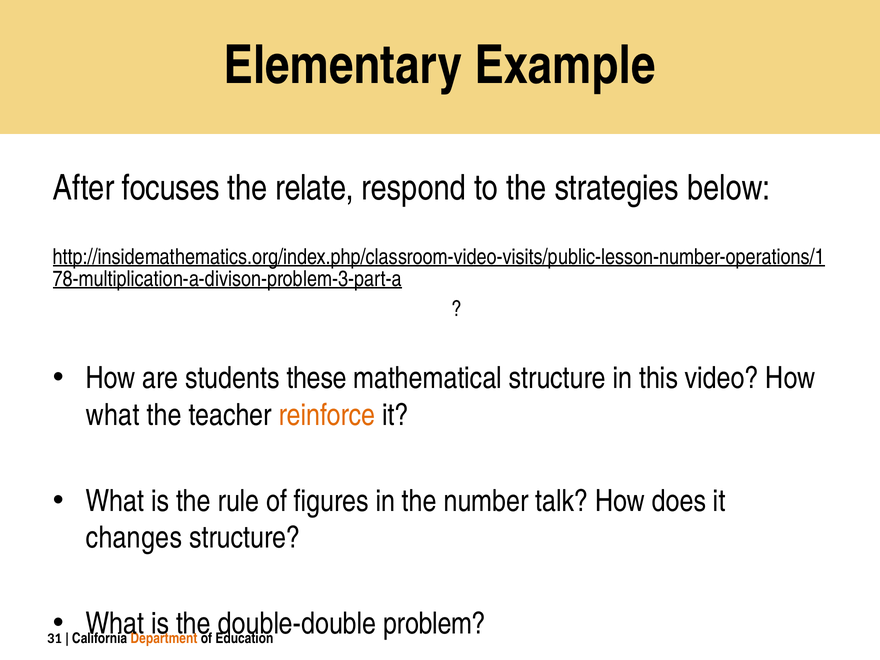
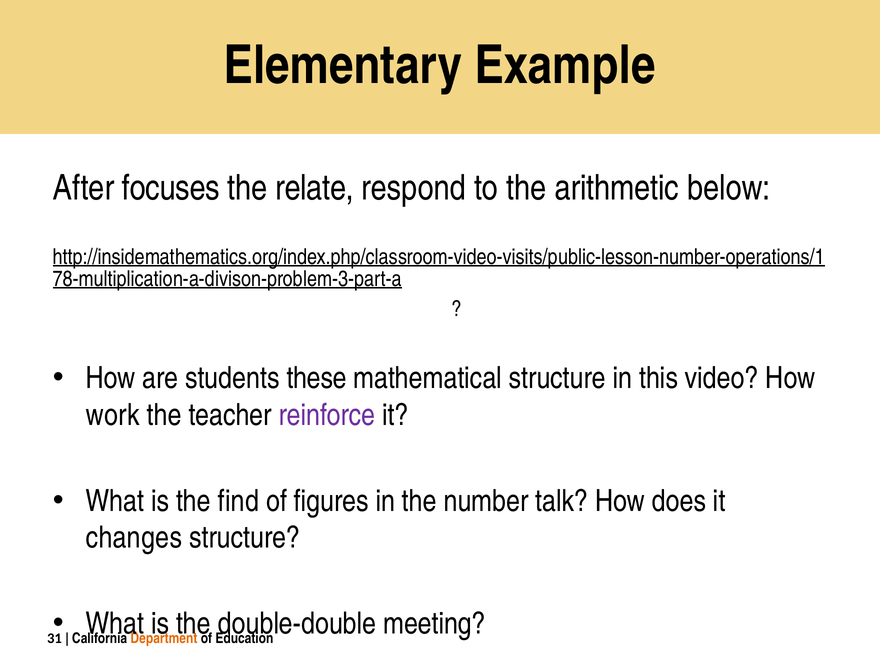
strategies: strategies -> arithmetic (617, 188)
what: what -> work (113, 415)
reinforce colour: orange -> purple (327, 415)
rule: rule -> find (238, 501)
problem: problem -> meeting (434, 624)
